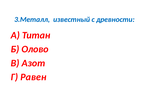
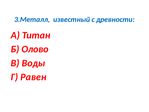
Азот: Азот -> Воды (33, 63)
